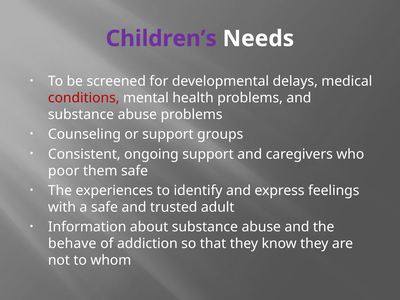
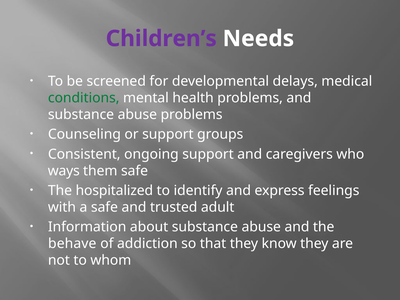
conditions colour: red -> green (84, 98)
poor: poor -> ways (64, 171)
experiences: experiences -> hospitalized (114, 191)
